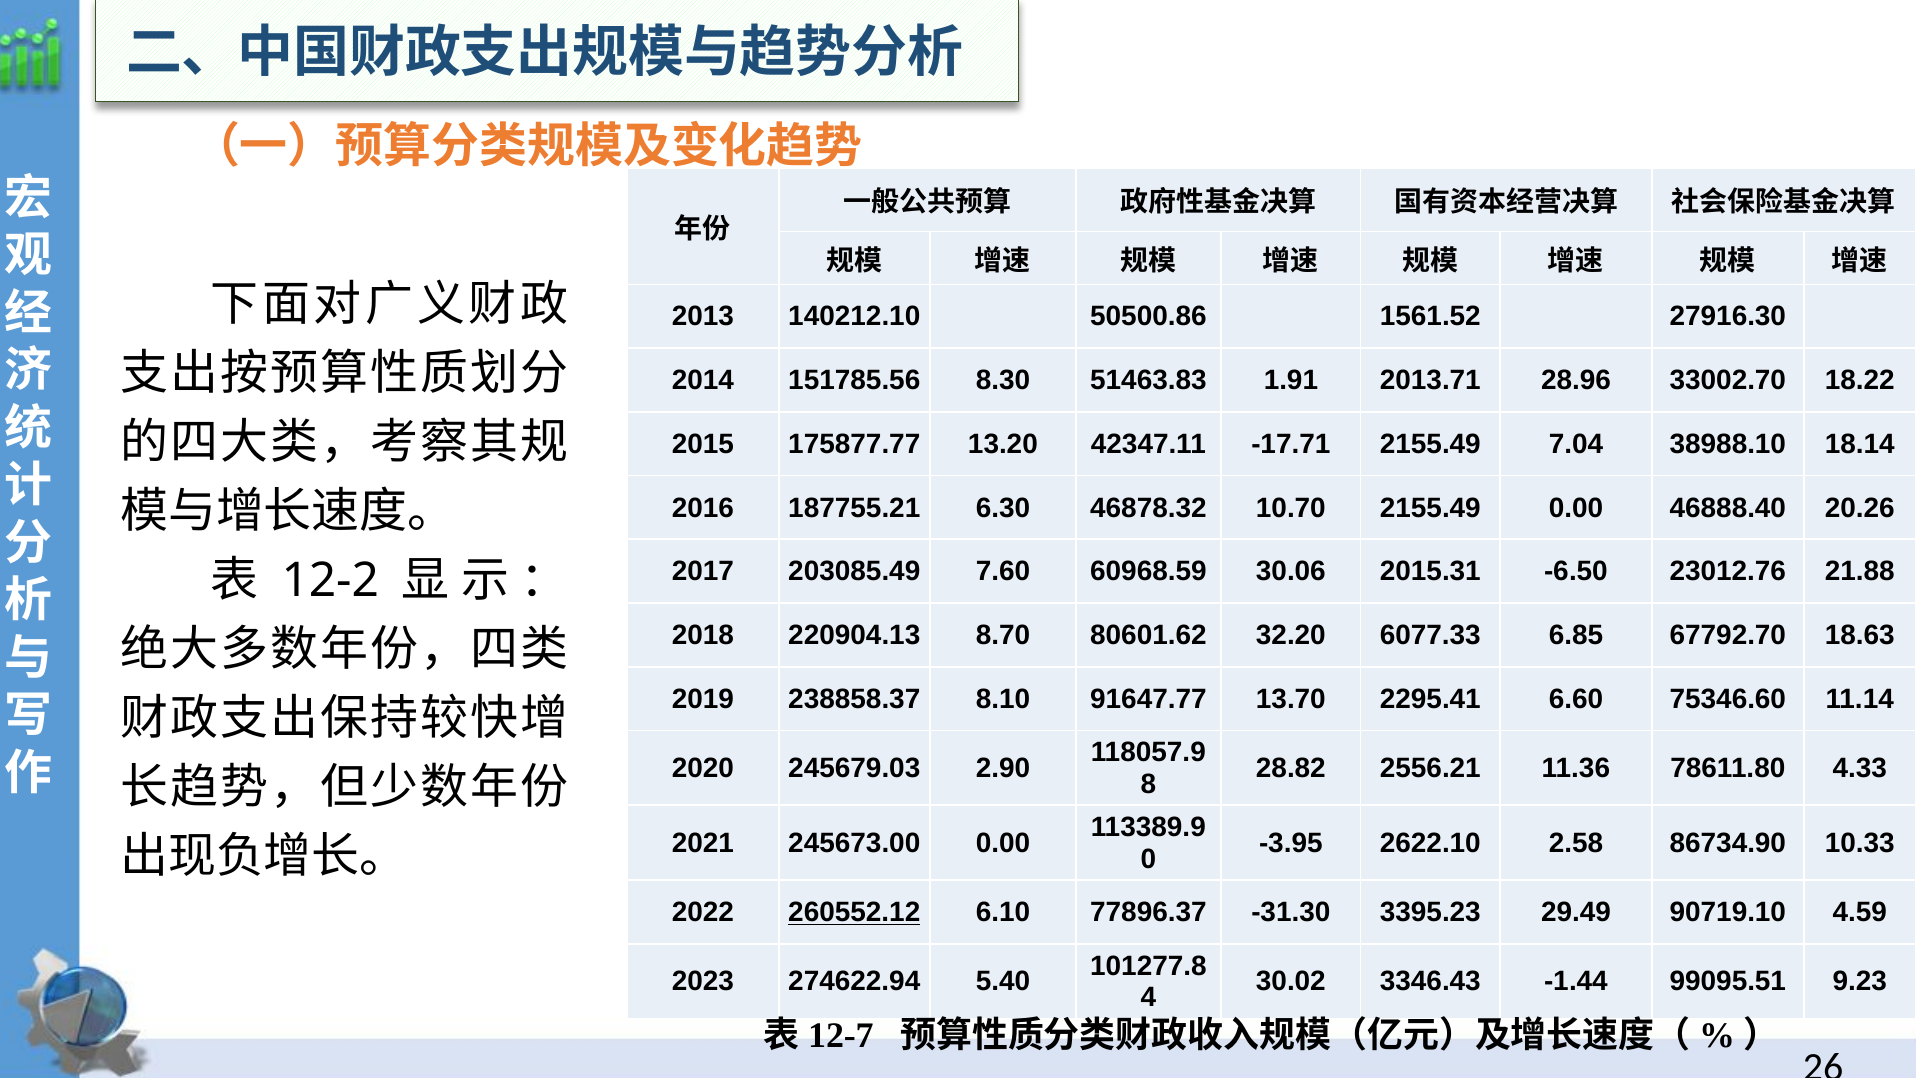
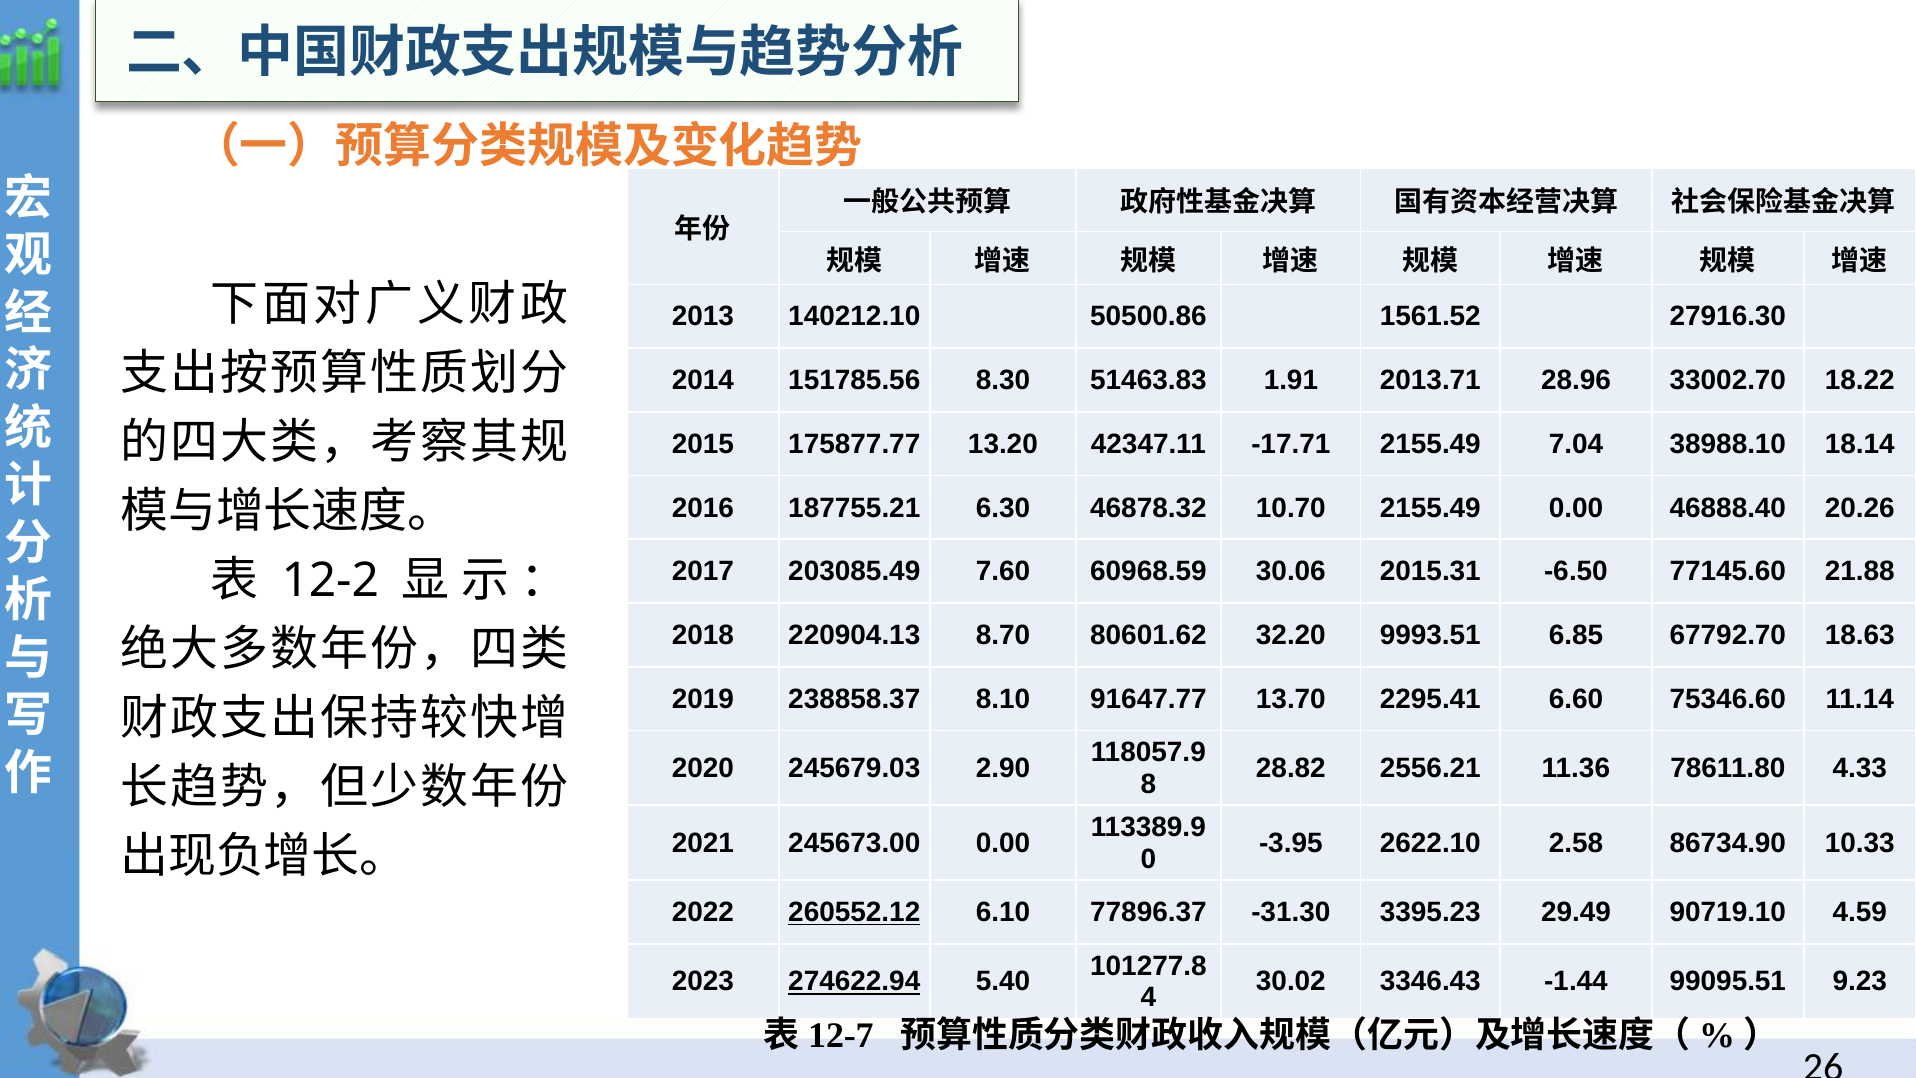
23012.76: 23012.76 -> 77145.60 (1728, 571)
6077.33: 6077.33 -> 9993.51 (1430, 635)
274622.94 underline: none -> present (854, 982)
